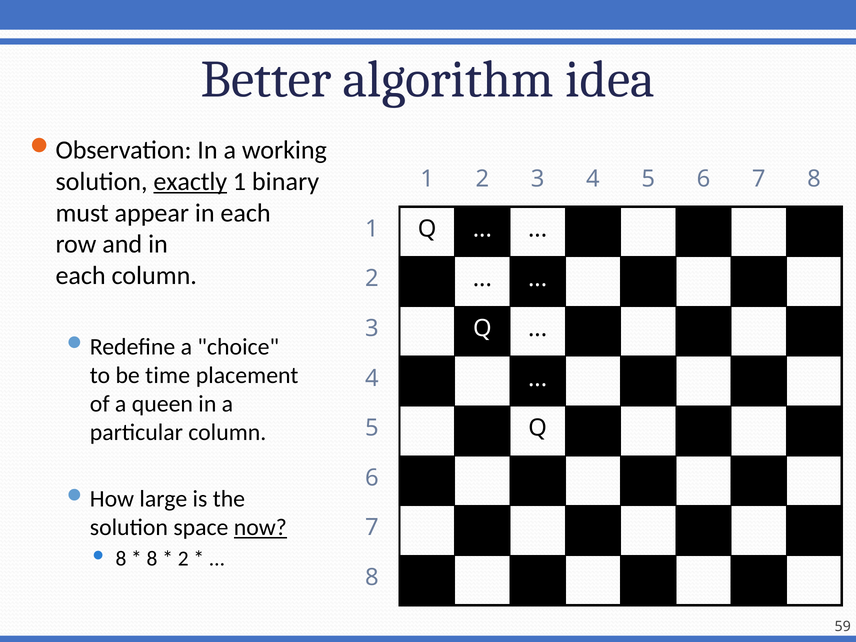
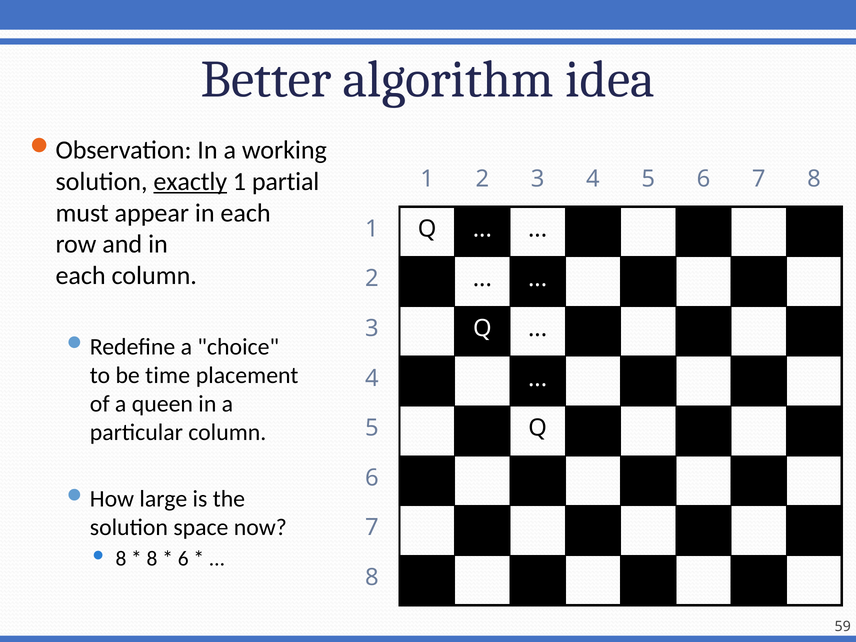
binary: binary -> partial (286, 182)
now underline: present -> none (260, 528)
2: 2 -> 6 (183, 559)
